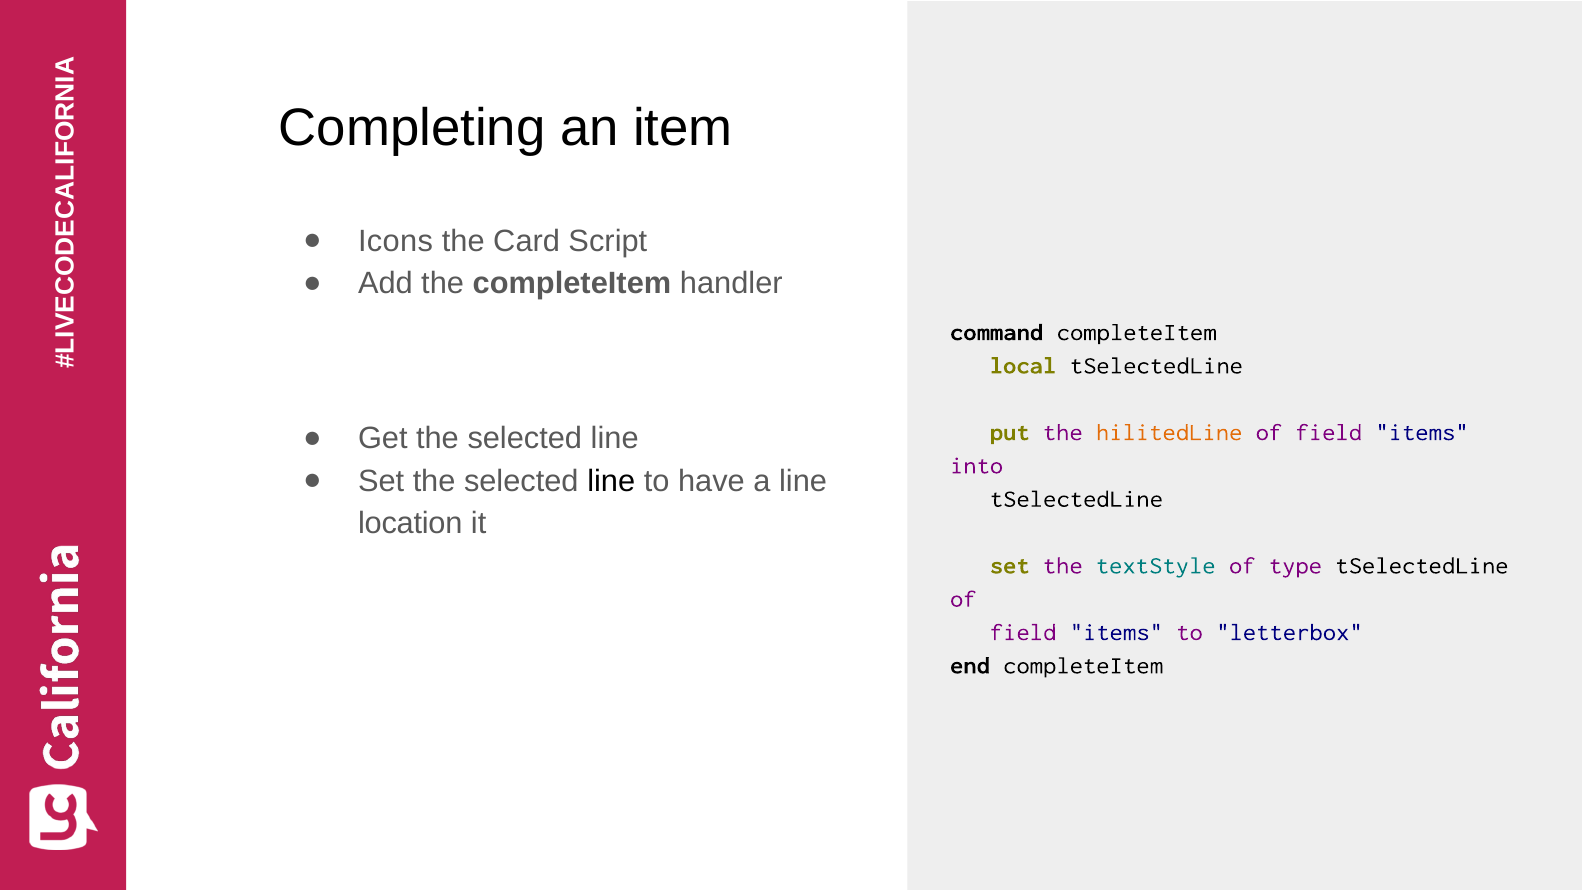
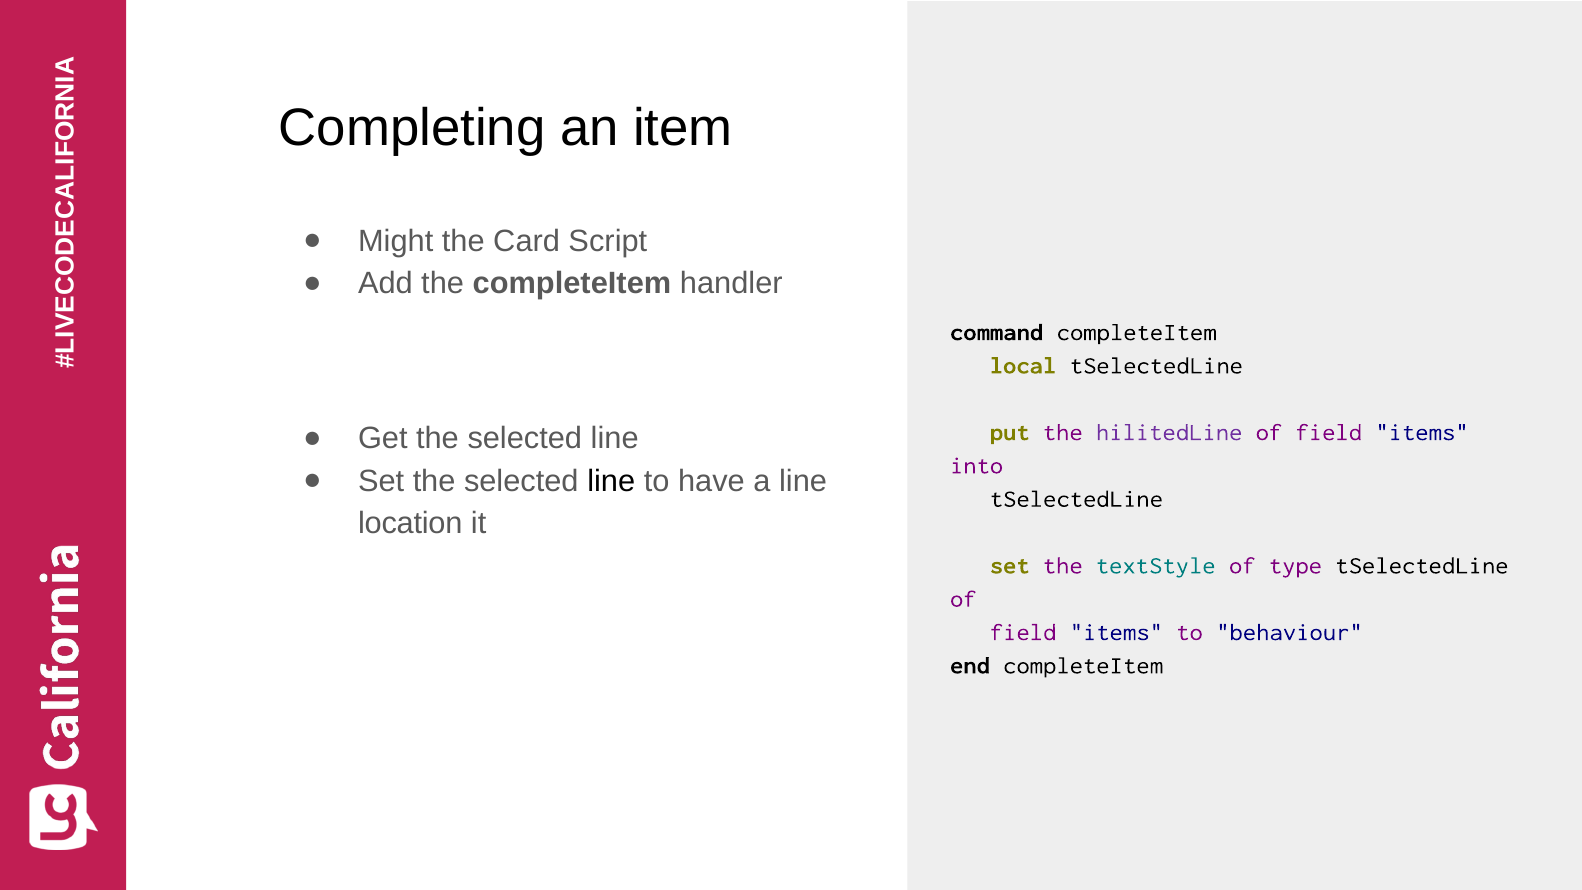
Icons: Icons -> Might (396, 241)
hilitedLine colour: orange -> purple (1169, 432)
letterbox: letterbox -> behaviour (1289, 632)
